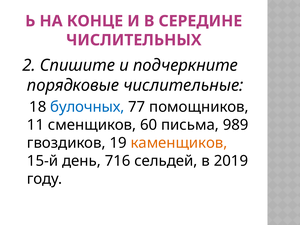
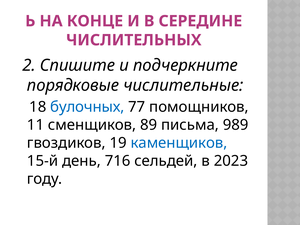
60: 60 -> 89 (149, 125)
каменщиков colour: orange -> blue (179, 143)
2019: 2019 -> 2023 (231, 161)
